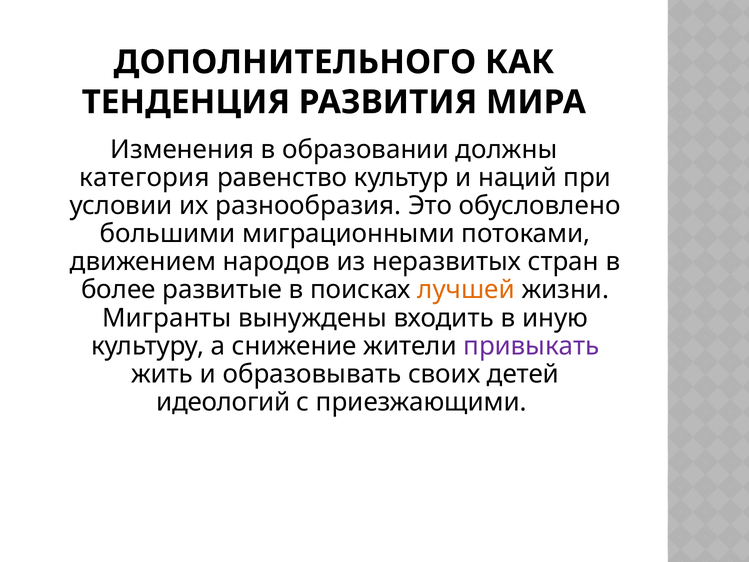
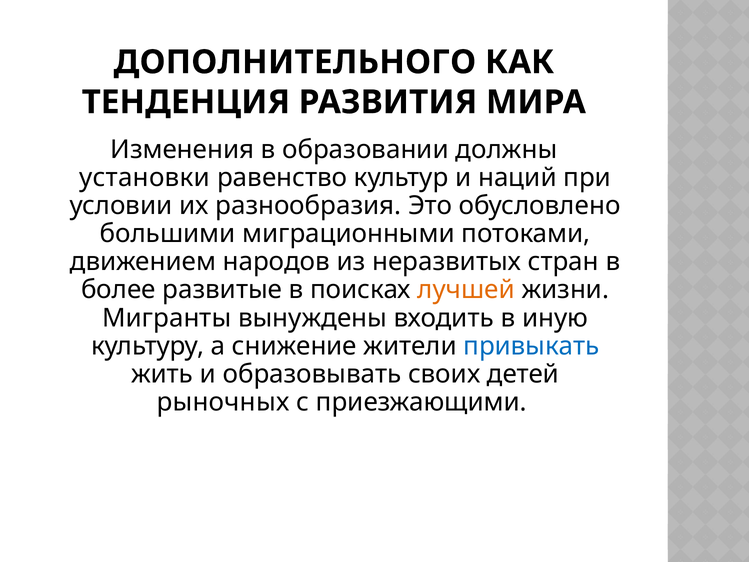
категория: категория -> установки (145, 177)
привыкать colour: purple -> blue (531, 346)
идеологий: идеологий -> рыночных (223, 402)
